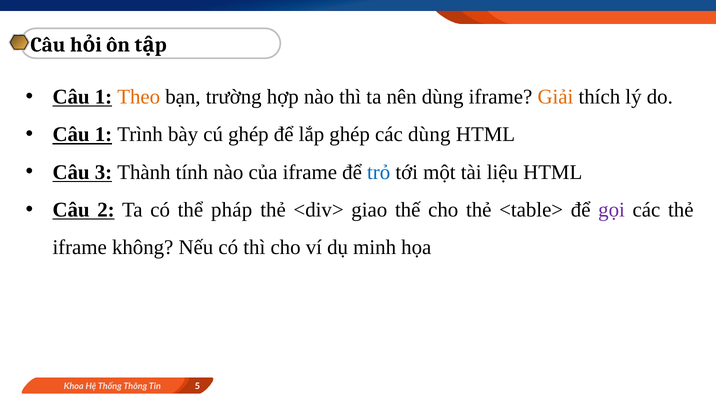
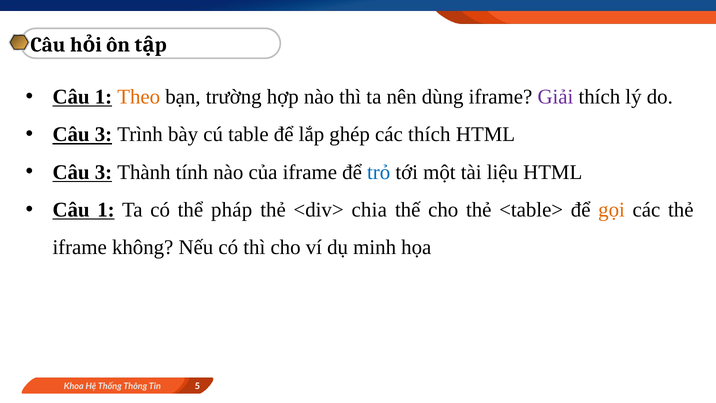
Giải colour: orange -> purple (555, 97)
1: 1 -> 3 (103, 134)
cú ghép: ghép -> table (248, 134)
các dùng: dùng -> thích (429, 134)
2: 2 -> 1 (106, 210)
giao: giao -> chia (369, 210)
gọi colour: purple -> orange (612, 210)
